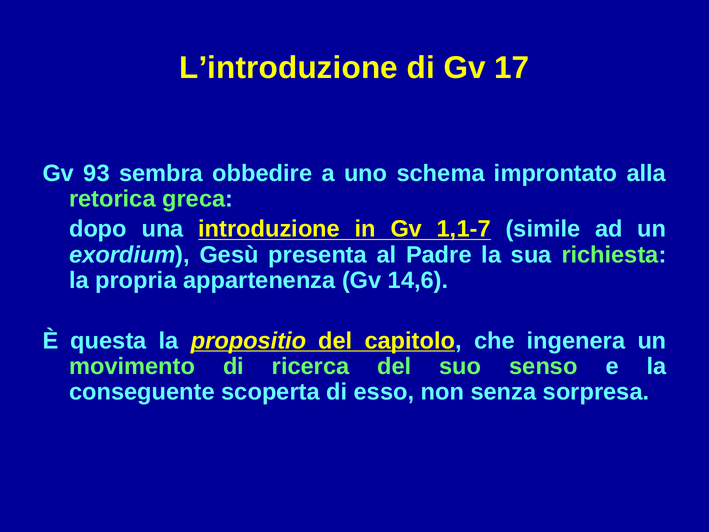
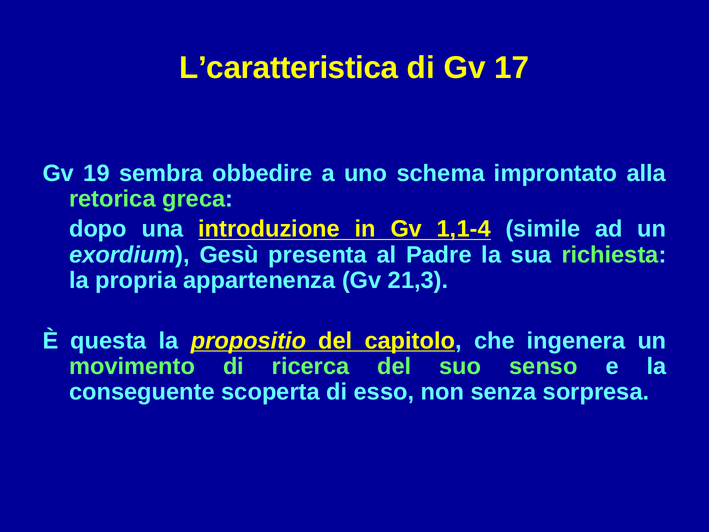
L’introduzione: L’introduzione -> L’caratteristica (289, 68)
93: 93 -> 19 (97, 173)
1,1-7: 1,1-7 -> 1,1-4 (464, 229)
14,6: 14,6 -> 21,3 (418, 280)
